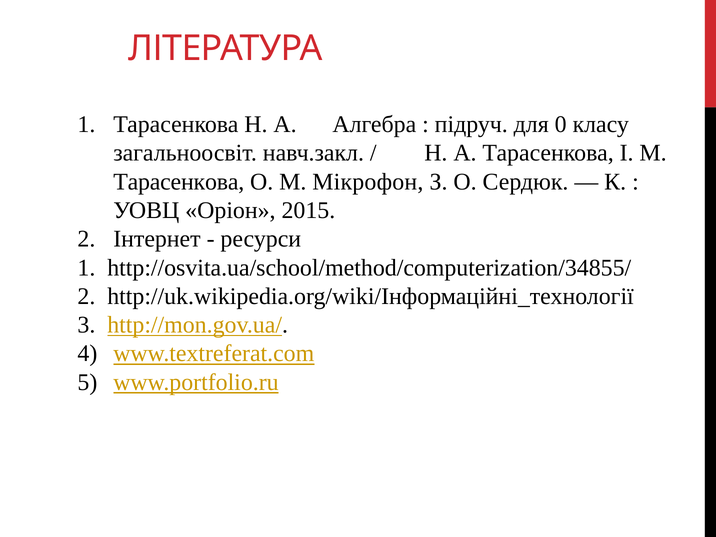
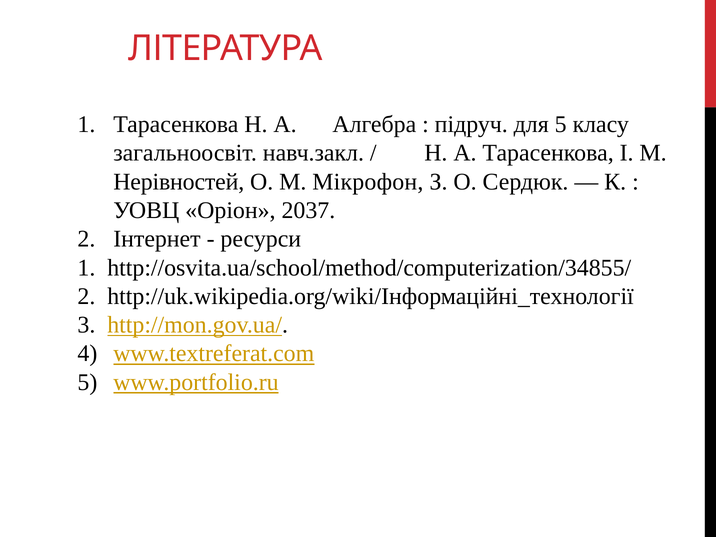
для 0: 0 -> 5 (561, 124)
Тарасенкова: Тарасенкова -> Нерівностей (179, 182)
2015: 2015 -> 2037 (308, 210)
